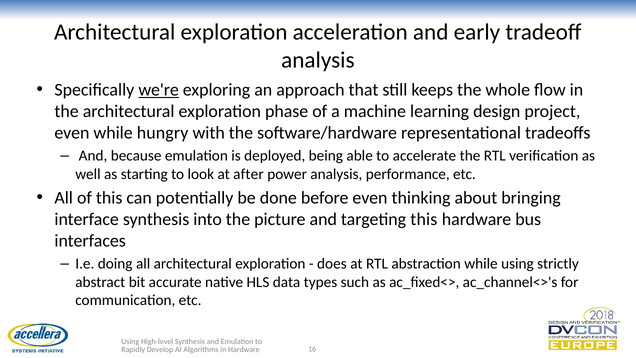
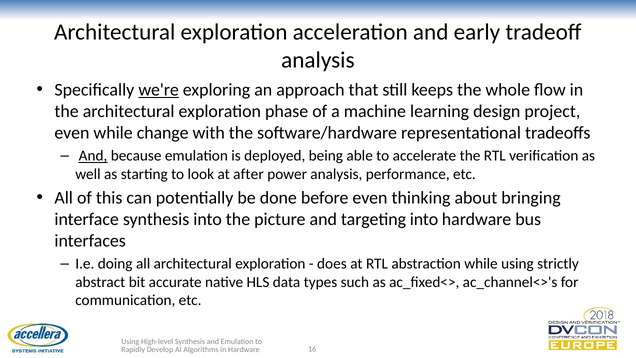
hungry: hungry -> change (163, 133)
And underline: none -> present (93, 156)
targeting this: this -> into (424, 219)
